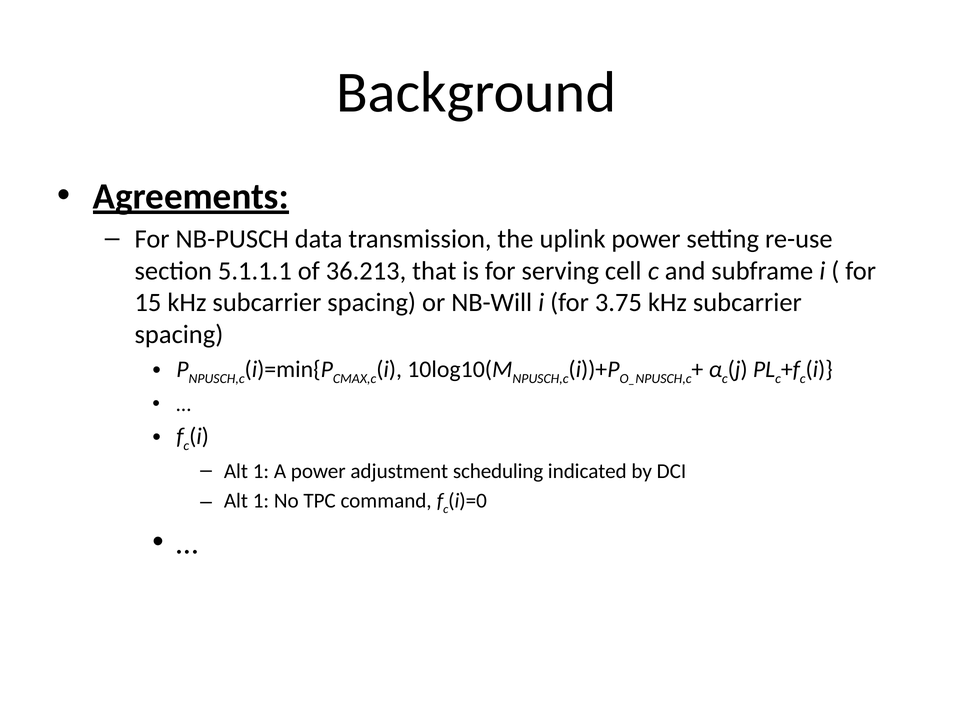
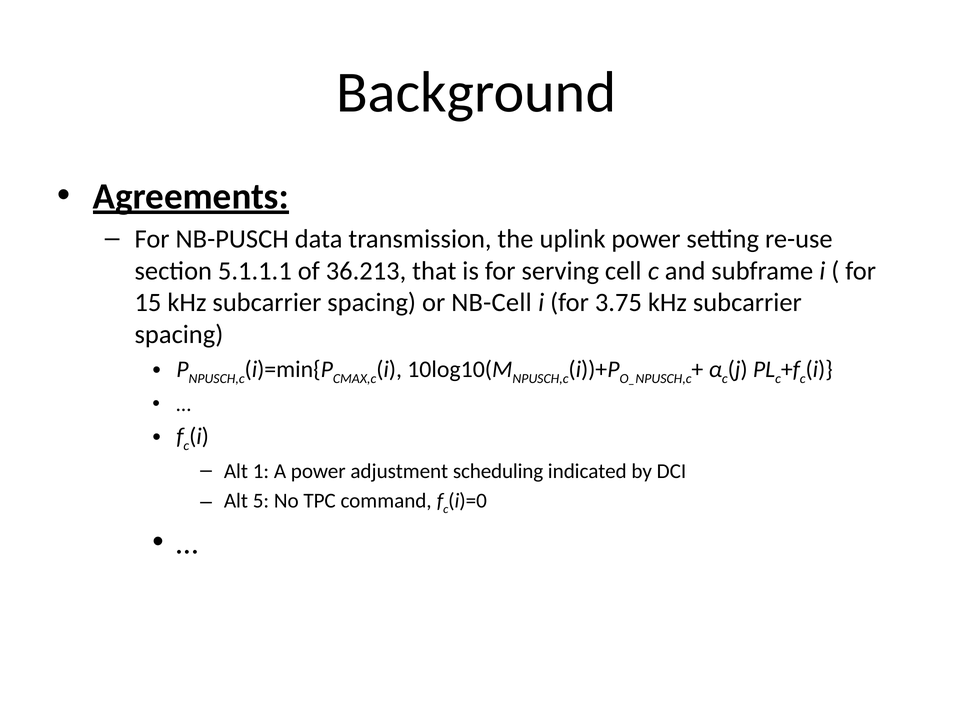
NB-Will: NB-Will -> NB-Cell (492, 303)
1: 1 -> 5 (261, 501)
